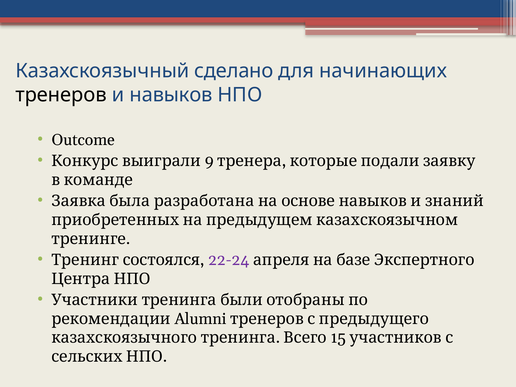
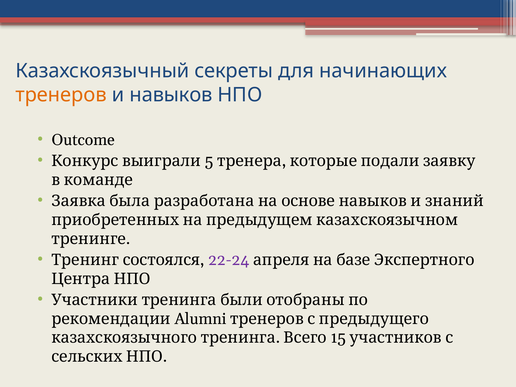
сделано: сделано -> секреты (234, 71)
тренеров colour: black -> orange (61, 95)
9: 9 -> 5 (209, 161)
